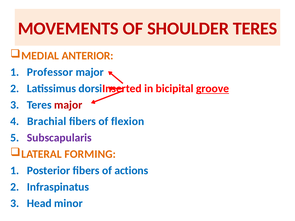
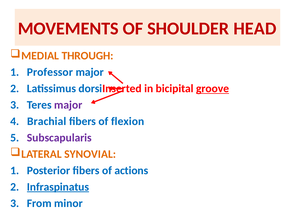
SHOULDER TERES: TERES -> HEAD (255, 29)
ANTERIOR: ANTERIOR -> THROUGH (88, 56)
major colour: red -> purple (68, 105)
FORMING: FORMING -> SYNOVIAL (90, 154)
Infraspinatus underline: none -> present (58, 187)
Head: Head -> From (39, 203)
